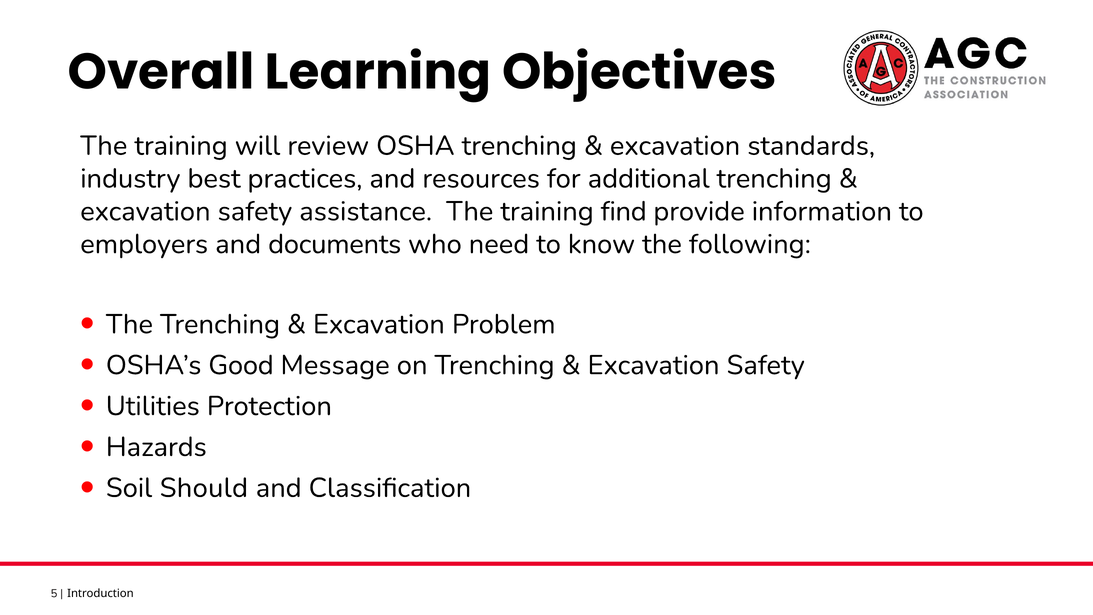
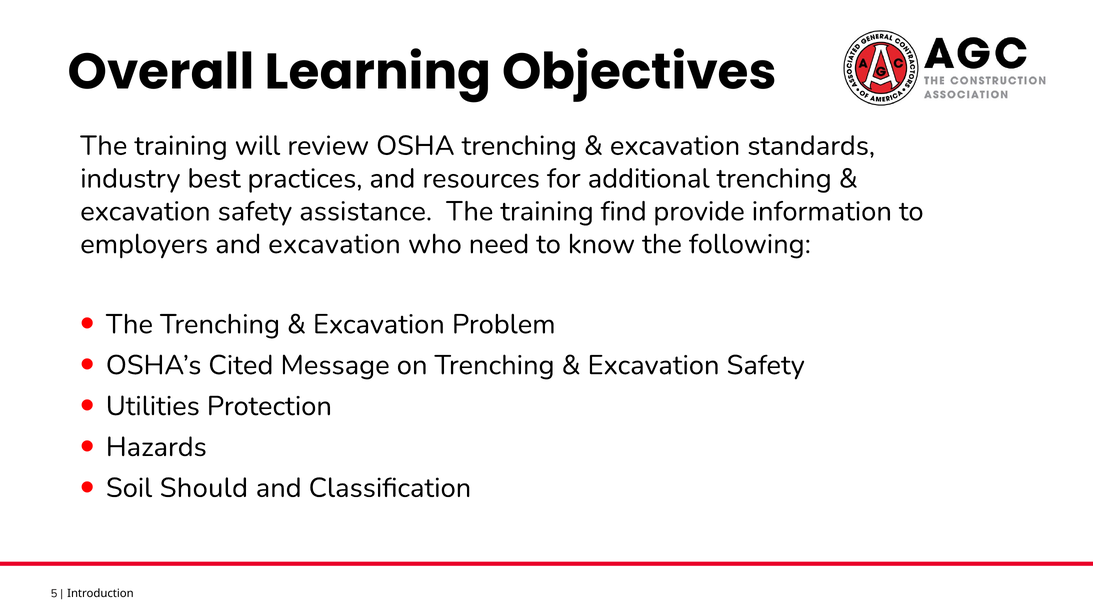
and documents: documents -> excavation (334, 244)
Good: Good -> Cited (241, 365)
